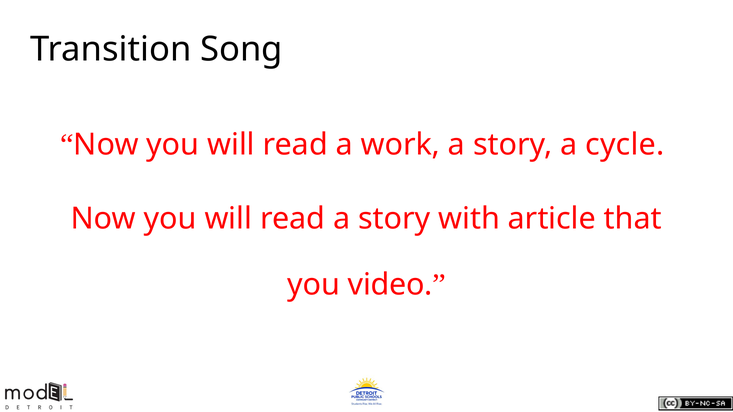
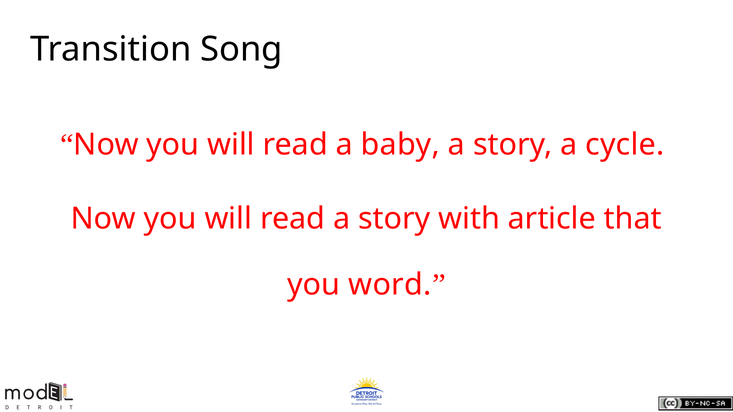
work: work -> baby (400, 145)
video: video -> word (390, 285)
